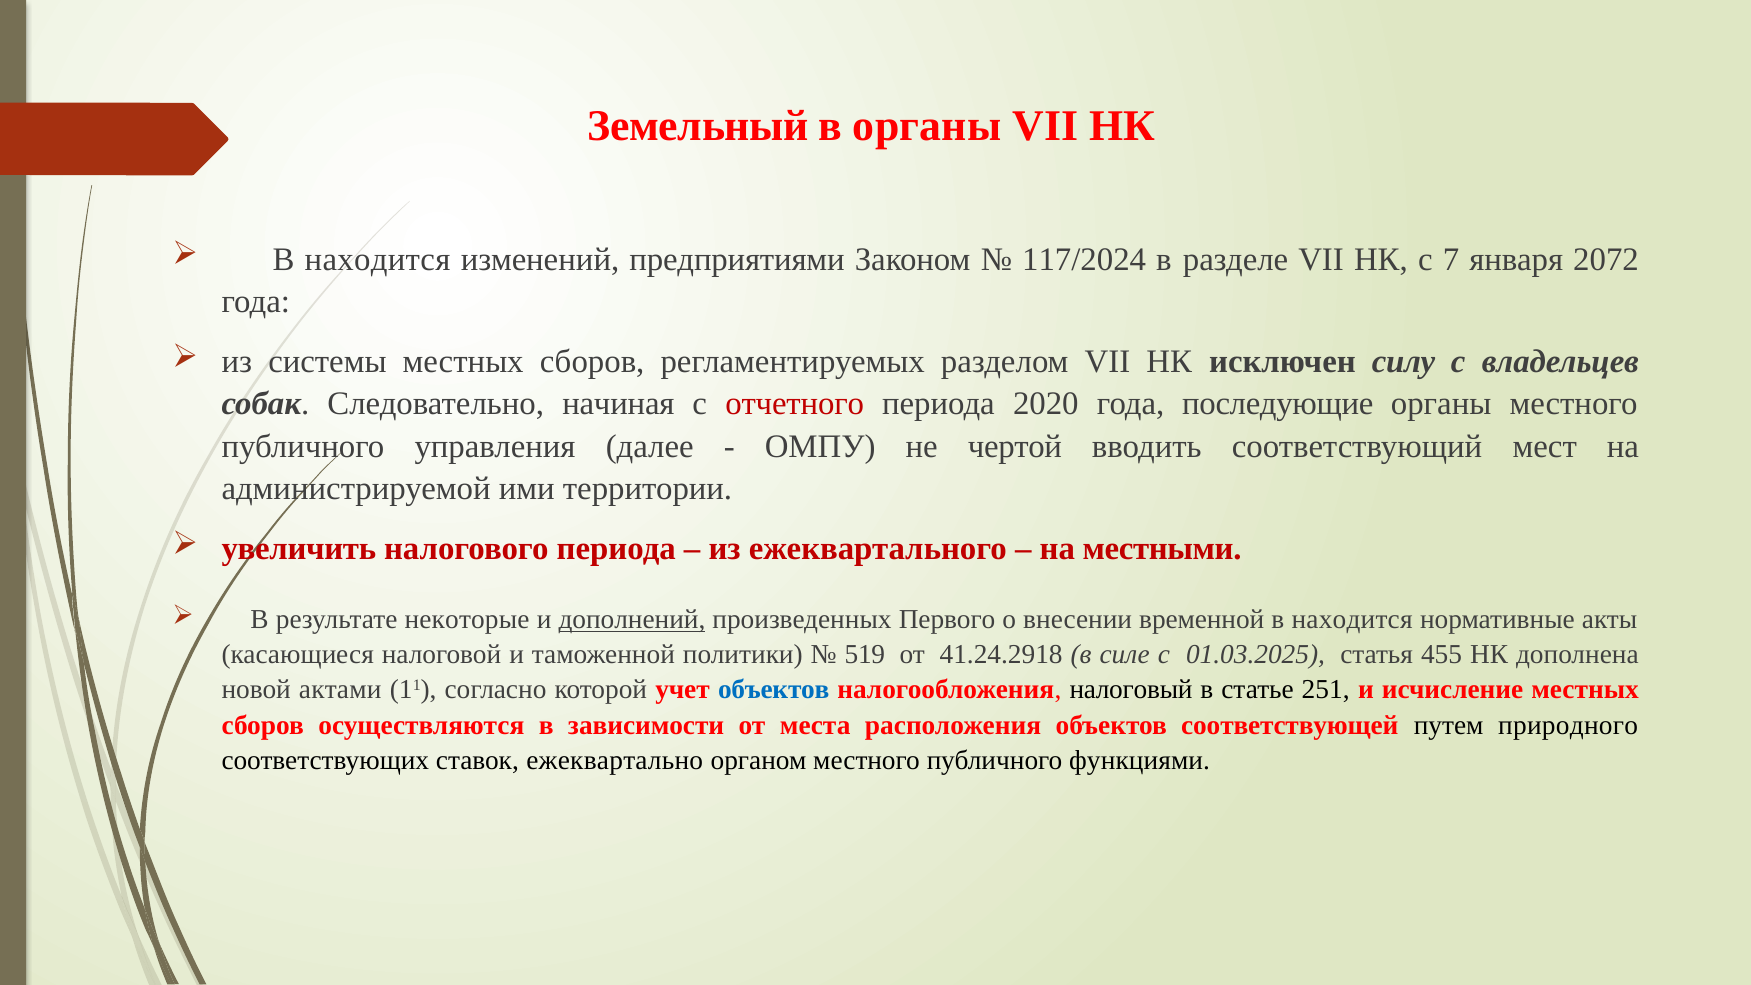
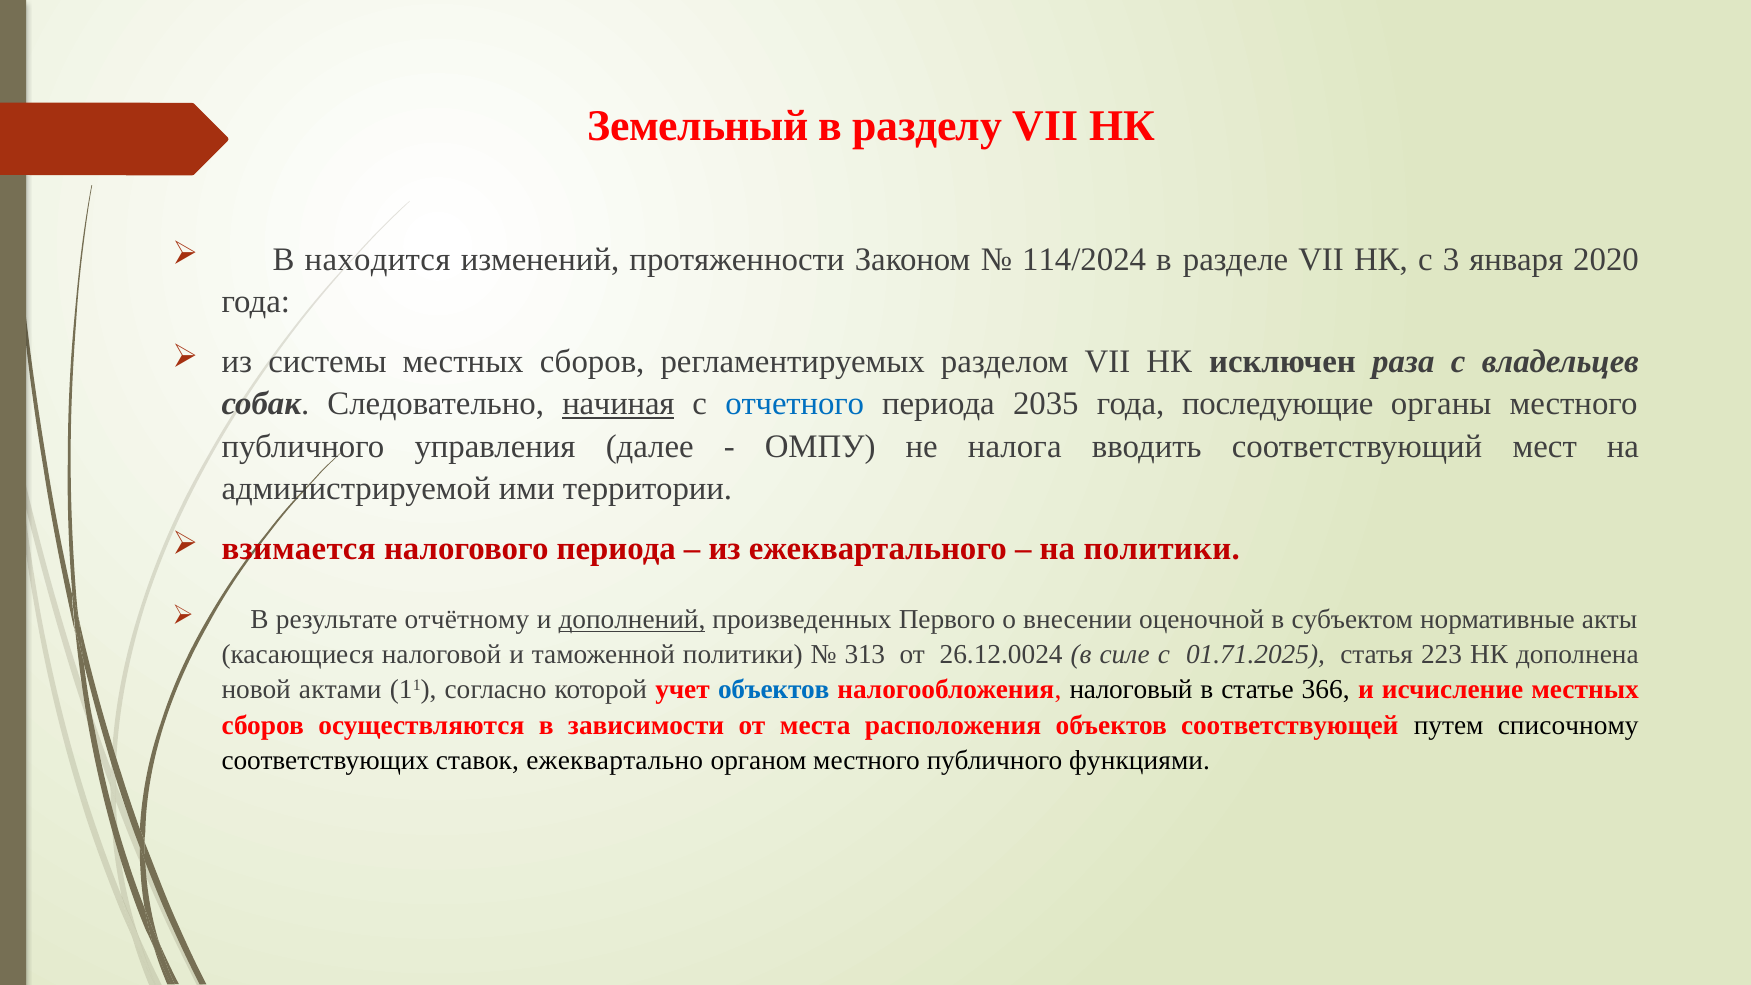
в органы: органы -> разделу (927, 126)
предприятиями: предприятиями -> протяженности (737, 259)
117/2024: 117/2024 -> 114/2024 (1084, 259)
7: 7 -> 3 (1451, 259)
2072: 2072 -> 2020 (1606, 259)
силу: силу -> раза (1403, 362)
начиная underline: none -> present (618, 404)
отчетного colour: red -> blue (795, 404)
2020: 2020 -> 2035 (1046, 404)
чертой: чертой -> налога (1015, 446)
увеличить: увеличить -> взимается (299, 549)
на местными: местными -> политики (1162, 549)
некоторые: некоторые -> отчётному (467, 620)
временной: временной -> оценочной (1202, 620)
находится: находится -> субъектом (1352, 620)
519: 519 -> 313 (865, 655)
41.24.2918: 41.24.2918 -> 26.12.0024 (1001, 655)
01.03.2025: 01.03.2025 -> 01.71.2025 (1256, 655)
455: 455 -> 223 (1442, 655)
251: 251 -> 366 (1326, 690)
природного: природного -> списочному (1568, 725)
